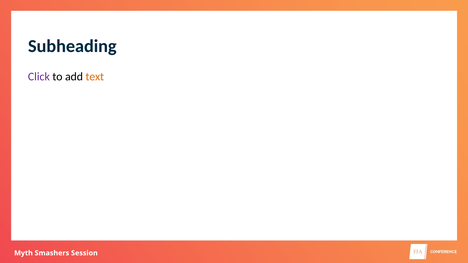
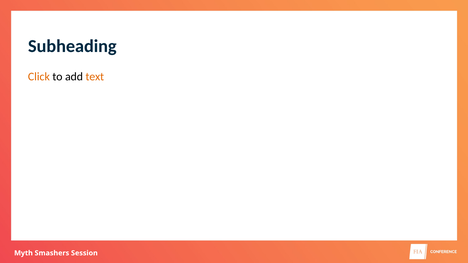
Click colour: purple -> orange (39, 77)
